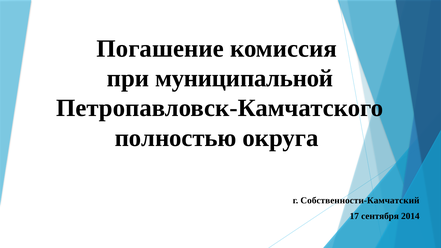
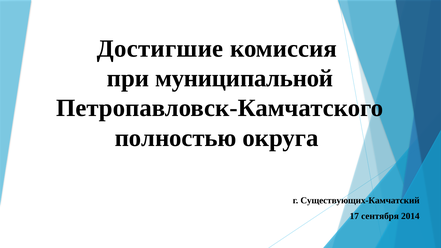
Погашение: Погашение -> Достигшие (160, 49)
Собственности-Камчатский: Собственности-Камчатский -> Существующих-Камчатский (360, 200)
